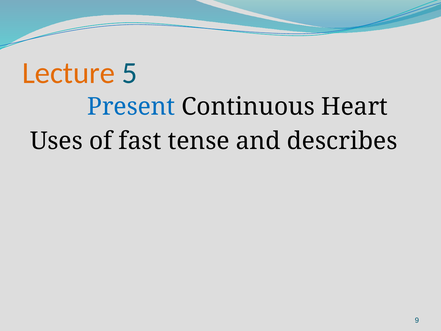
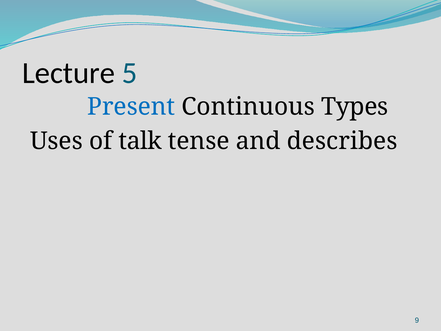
Lecture colour: orange -> black (69, 73)
Heart: Heart -> Types (355, 107)
fast: fast -> talk (140, 141)
